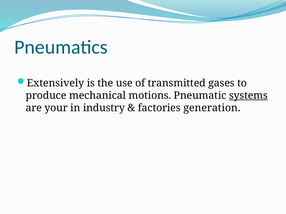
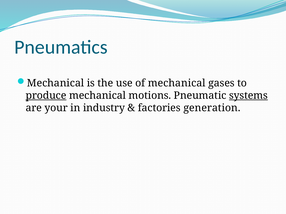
Extensively: Extensively -> Mechanical (56, 83)
of transmitted: transmitted -> mechanical (177, 83)
produce underline: none -> present (46, 96)
